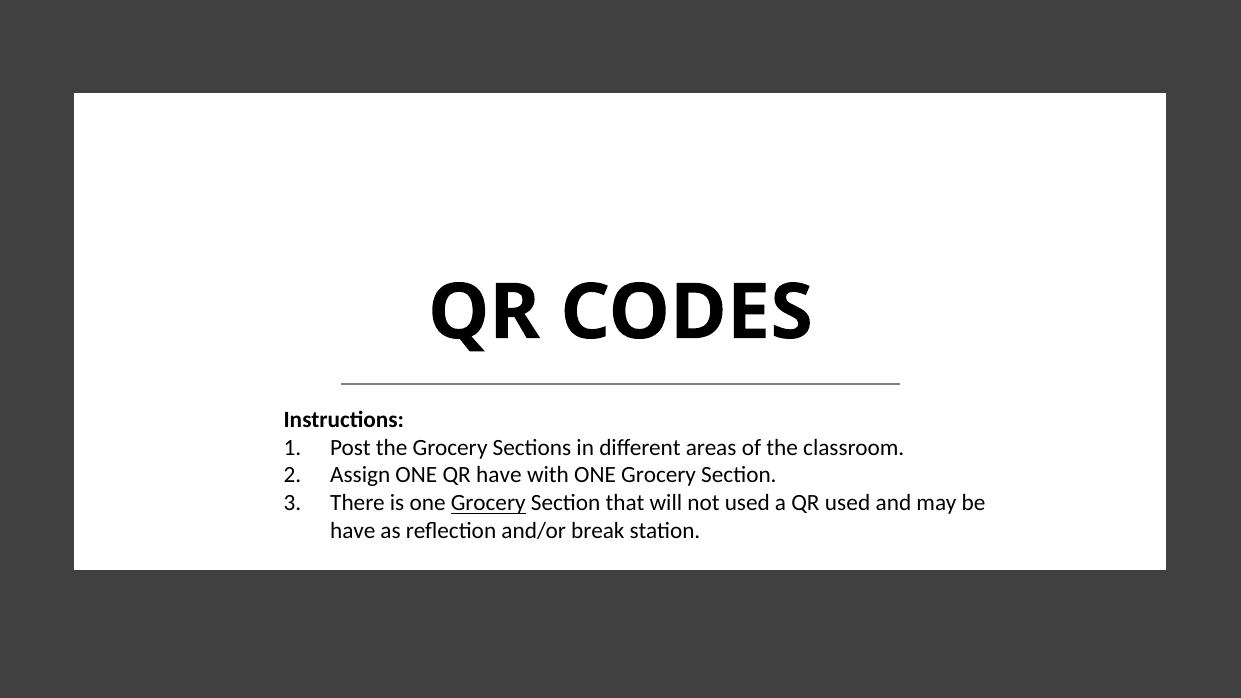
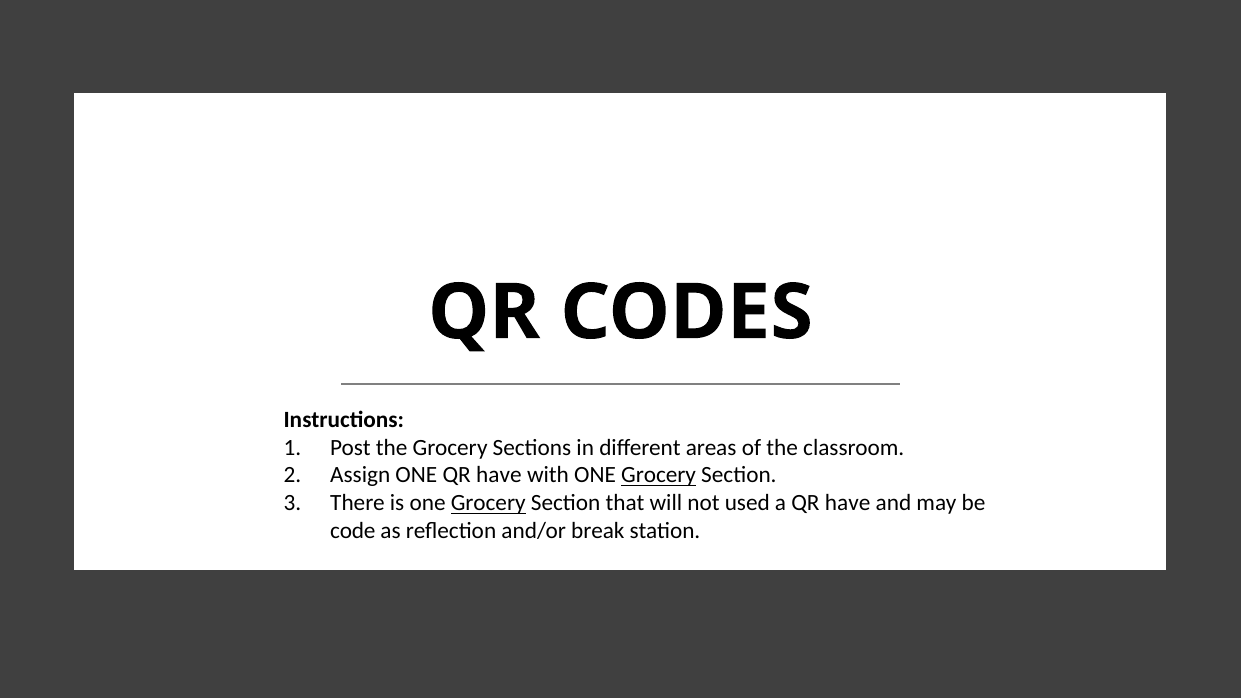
Grocery underline: none -> present (659, 475)
a QR used: used -> have (848, 503)
have: have -> code (353, 531)
